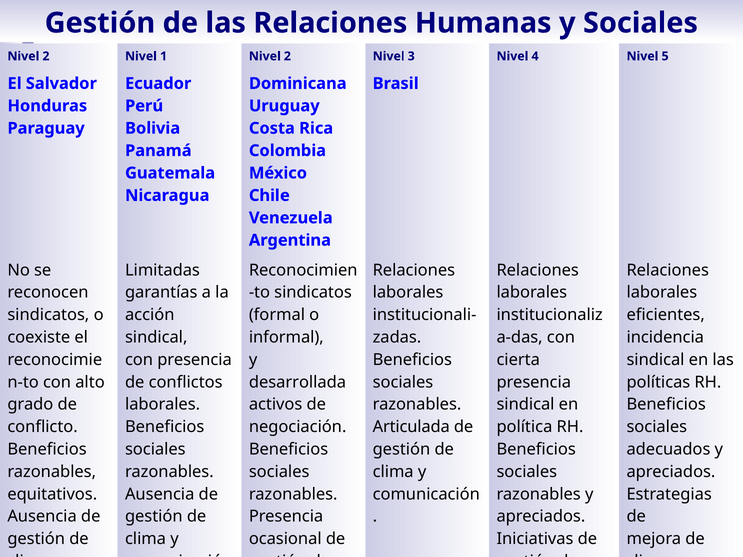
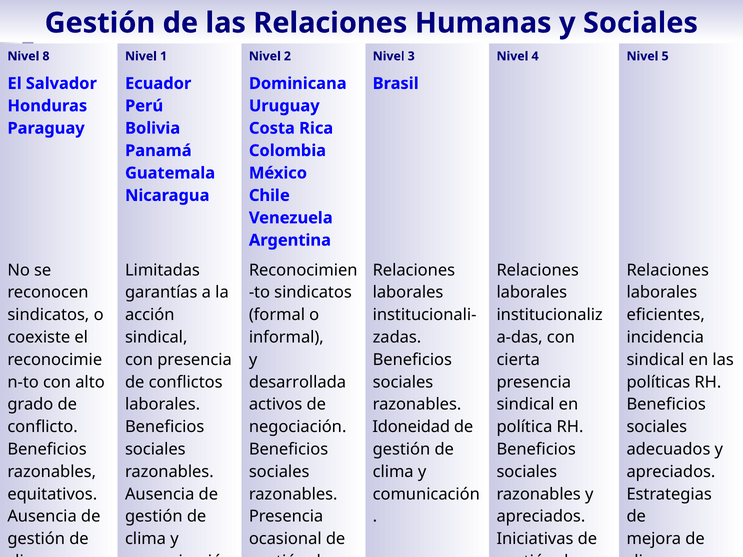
2: 2 -> 8 (46, 56)
Articulada: Articulada -> Idoneidad (411, 427)
